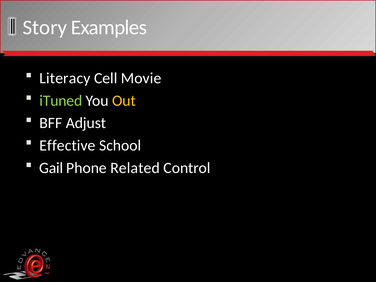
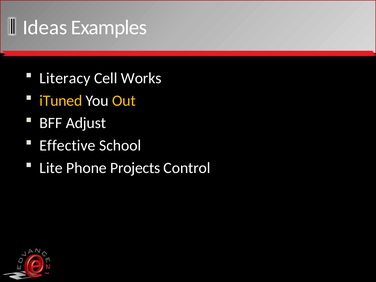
Story: Story -> Ideas (45, 27)
Movie: Movie -> Works (141, 78)
iTuned colour: light green -> yellow (61, 101)
Gail: Gail -> Lite (51, 168)
Related: Related -> Projects (135, 168)
